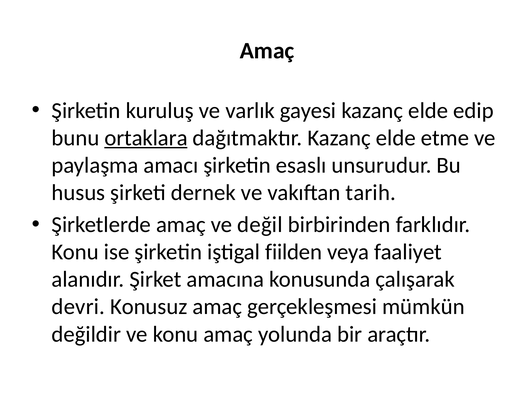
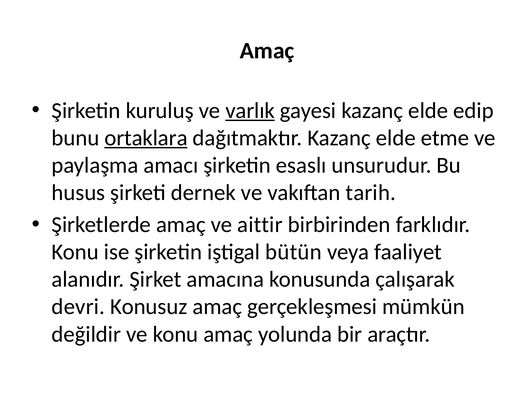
varlık underline: none -> present (250, 110)
değil: değil -> aittir (260, 225)
fiilden: fiilden -> bütün (293, 252)
